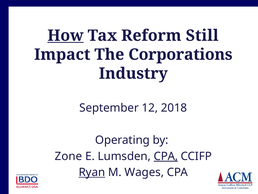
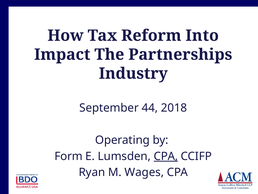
How underline: present -> none (66, 35)
Still: Still -> Into (202, 35)
Corporations: Corporations -> Partnerships (180, 54)
12: 12 -> 44 (150, 108)
Zone: Zone -> Form (69, 156)
Ryan underline: present -> none (92, 172)
